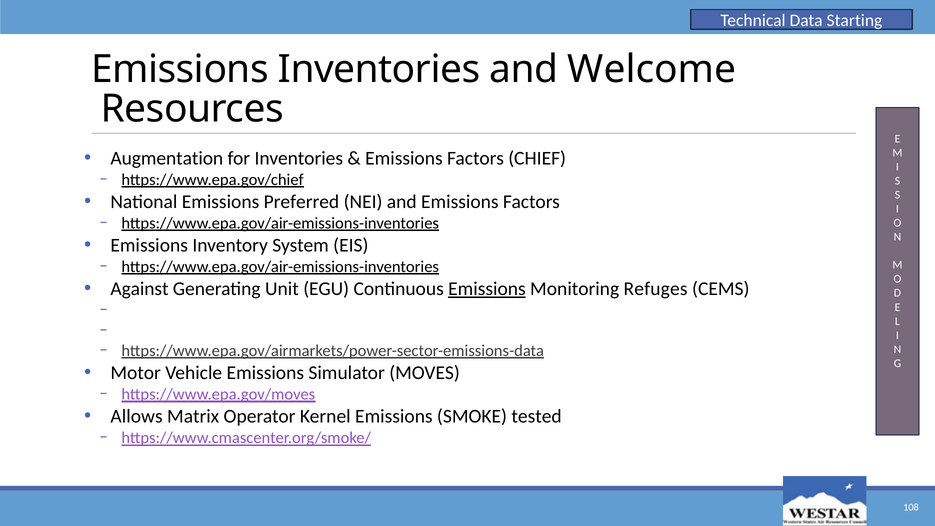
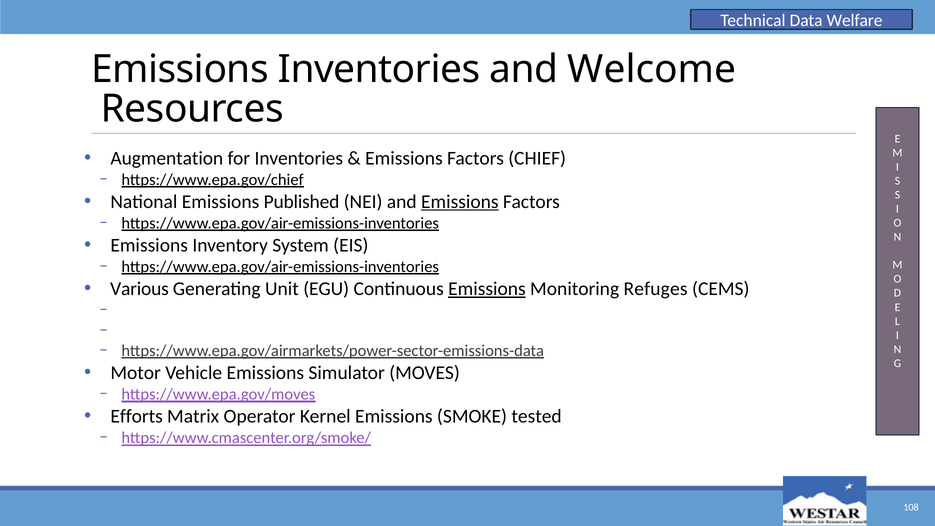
Starting: Starting -> Welfare (855, 20)
Preferred: Preferred -> Published (302, 202)
Emissions underline: none -> present (460, 202)
Against: Against -> Various (140, 289)
Allows: Allows -> Efforts (137, 416)
